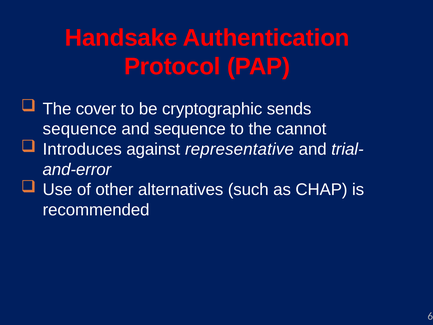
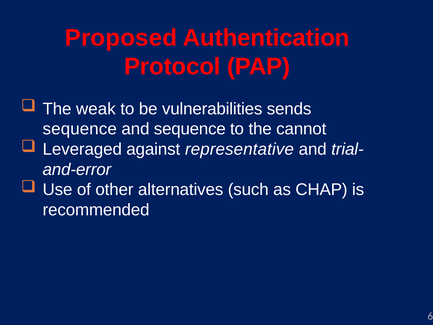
Handsake: Handsake -> Proposed (121, 38)
cover: cover -> weak (96, 109)
cryptographic: cryptographic -> vulnerabilities (212, 109)
Introduces: Introduces -> Leveraged (82, 149)
